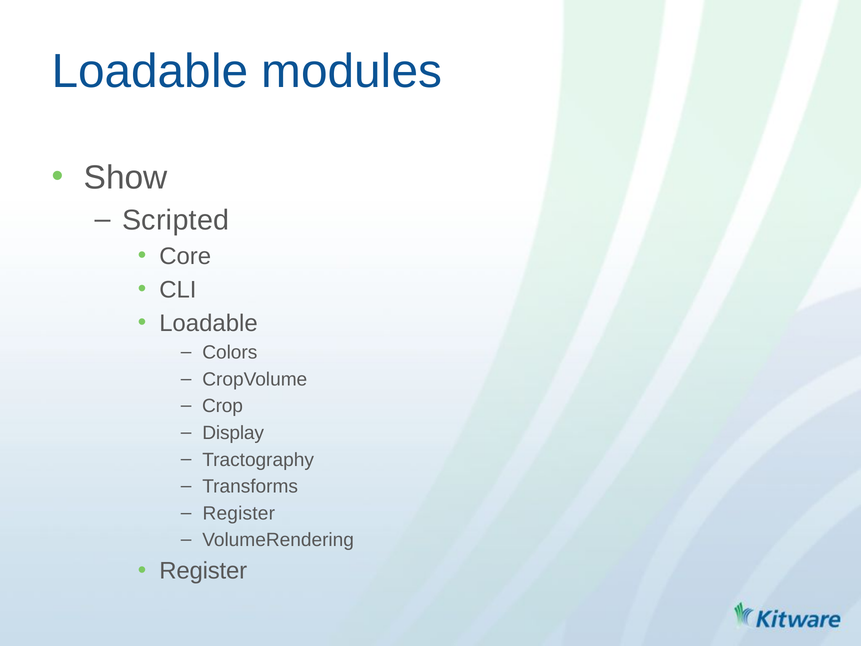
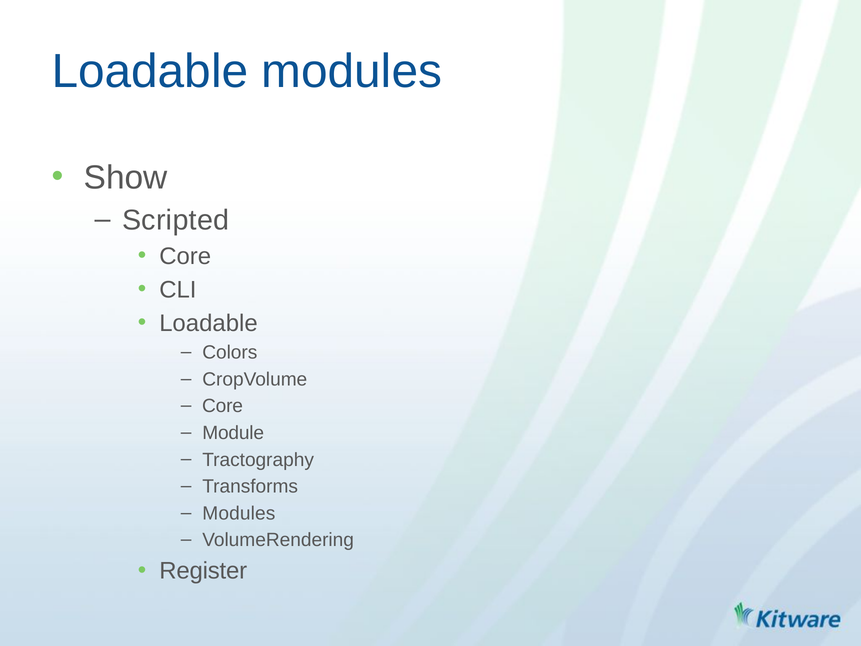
Crop: Crop -> Core (223, 406)
Display: Display -> Module (233, 433)
Register: Register -> Modules (239, 513)
